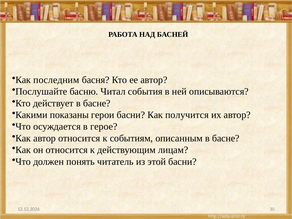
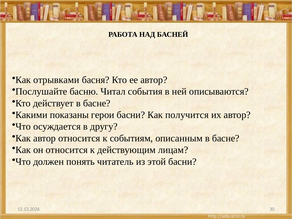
последним: последним -> отрывками (56, 80)
герое: герое -> другу (104, 127)
